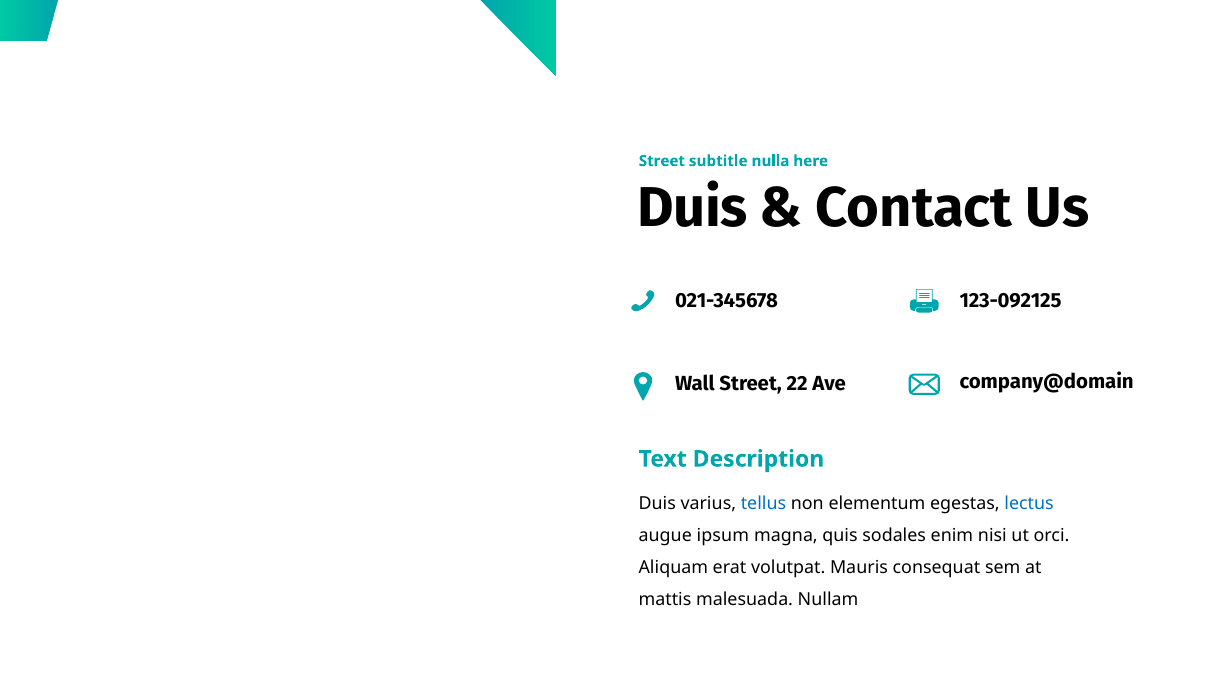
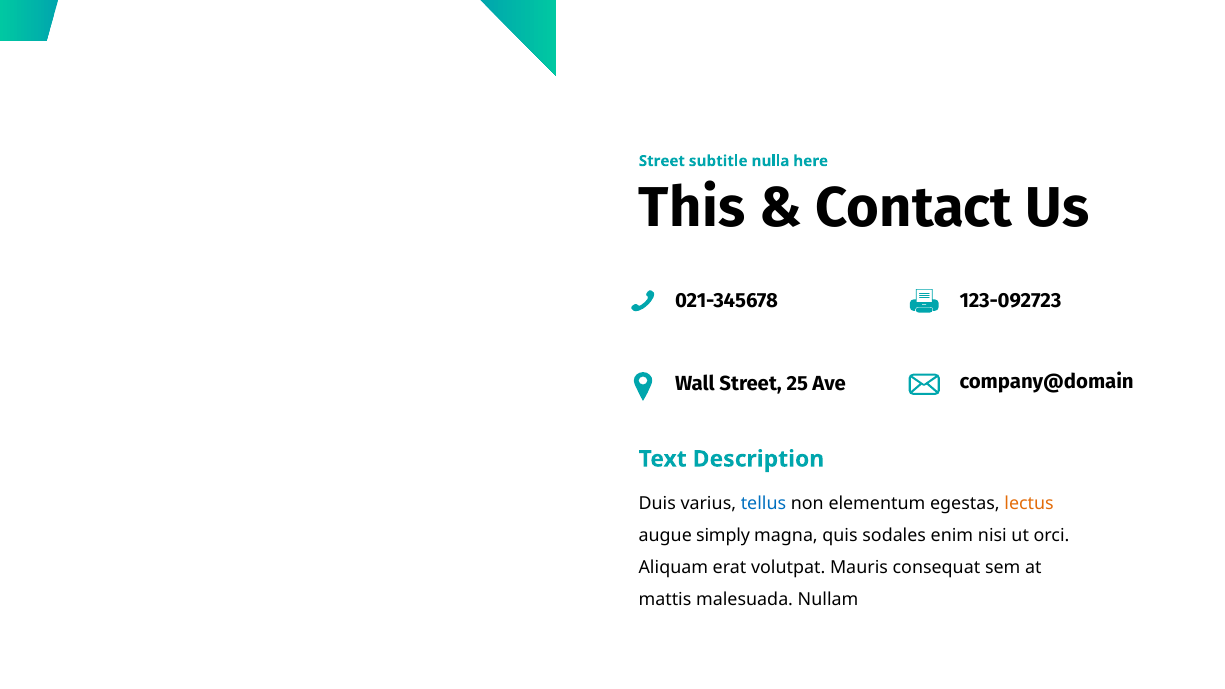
Duis: Duis -> This (692, 208)
123-092125: 123-092125 -> 123-092723 (1010, 300)
22: 22 -> 25 (797, 384)
lectus colour: blue -> orange (1029, 503)
ipsum: ipsum -> simply (723, 536)
